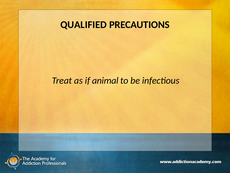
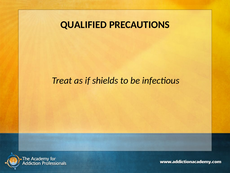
animal: animal -> shields (105, 80)
